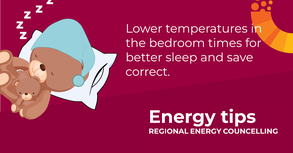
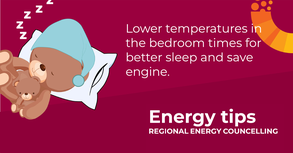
correct: correct -> engine (148, 72)
